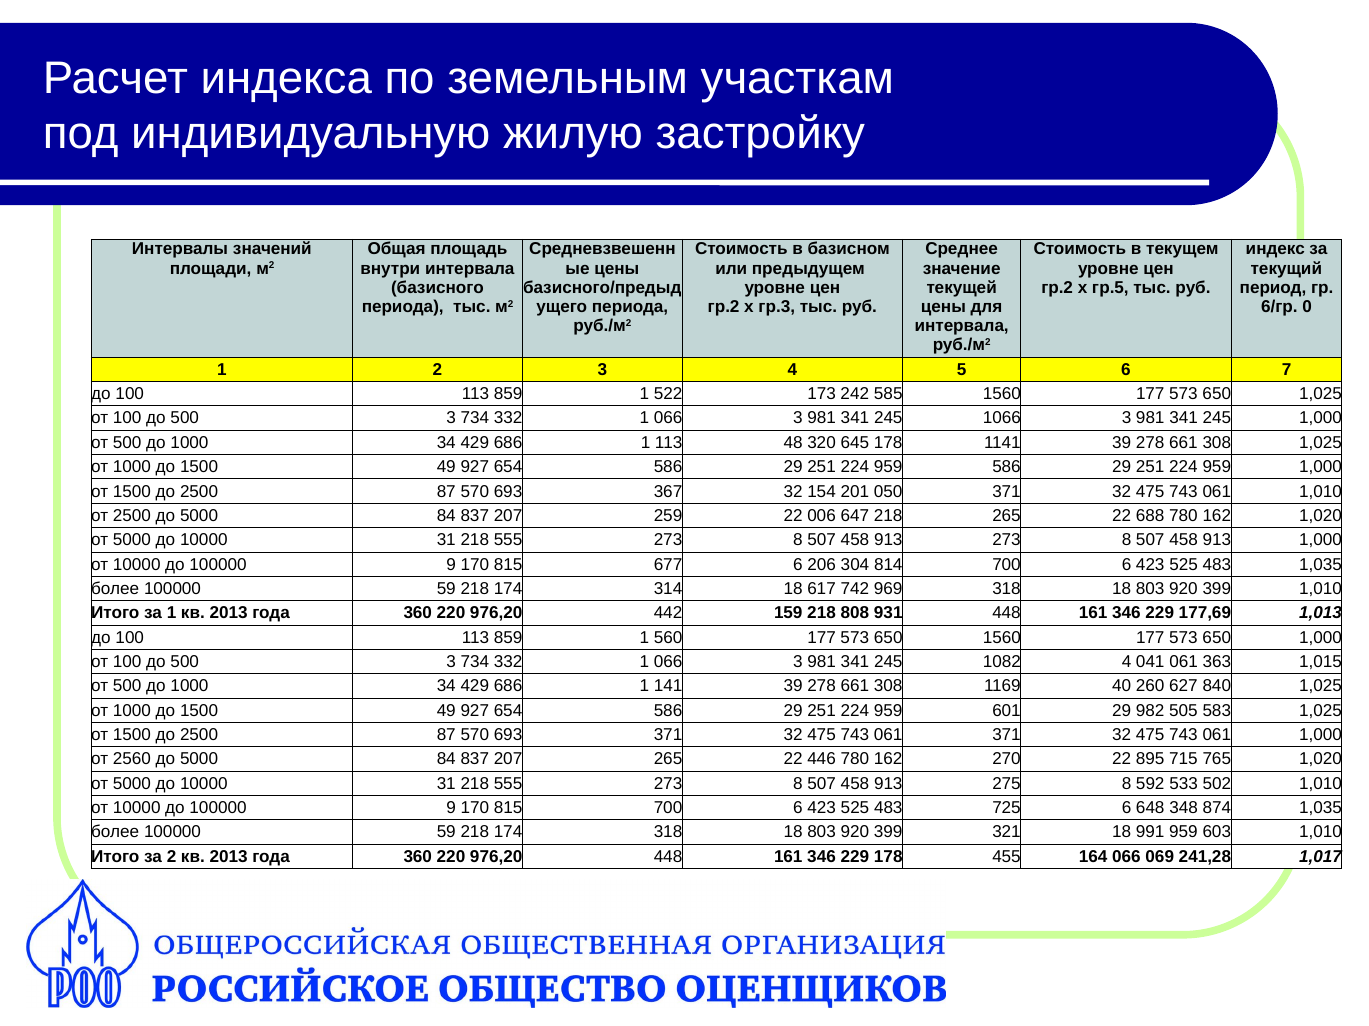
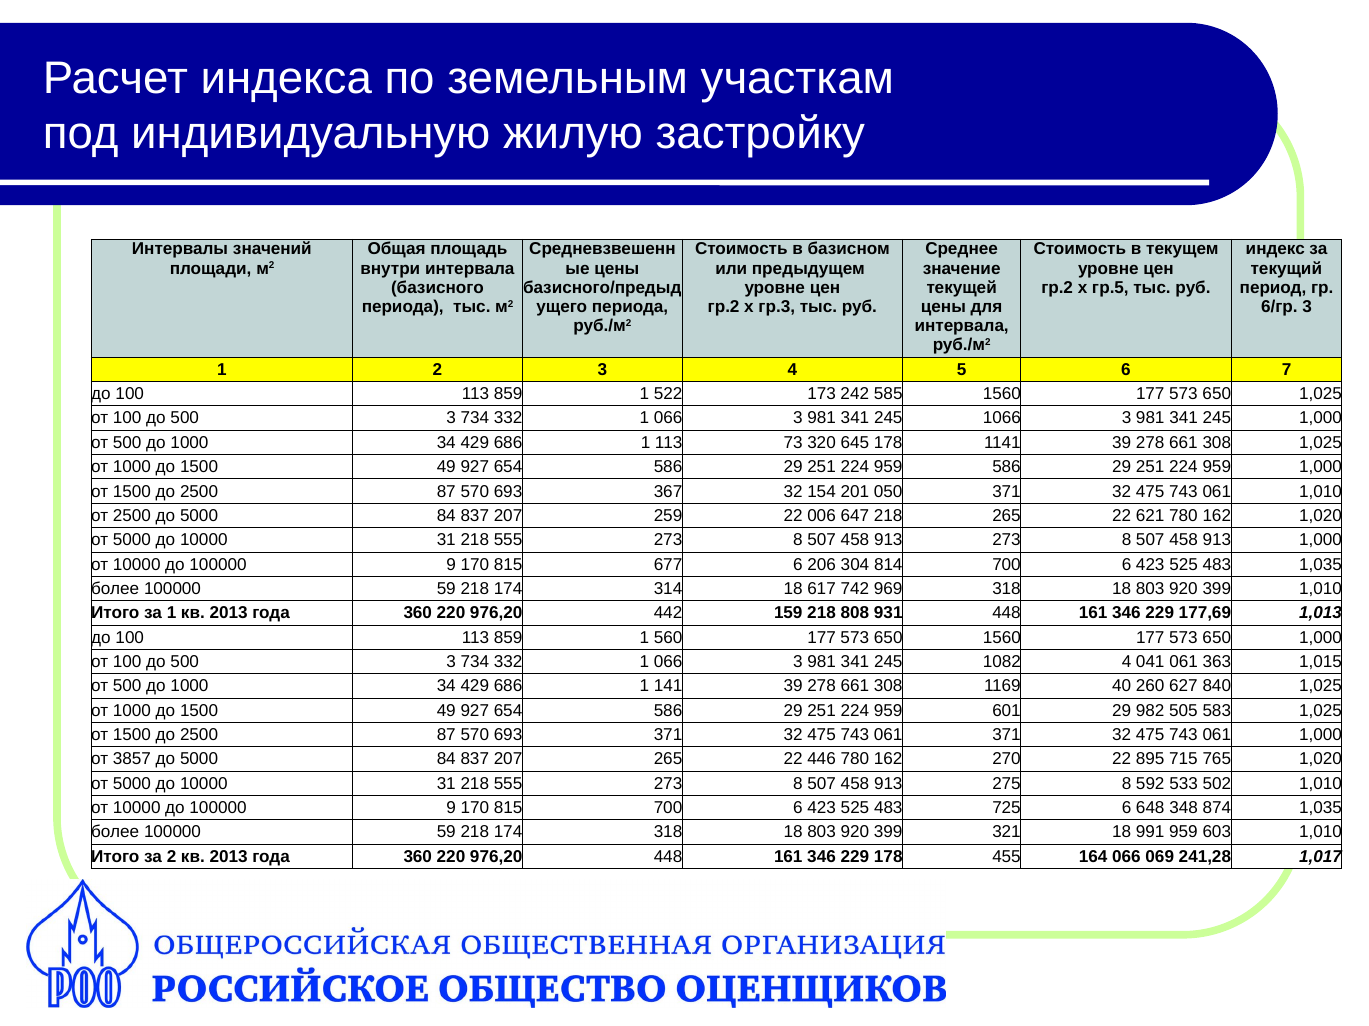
6/гр 0: 0 -> 3 (1307, 307)
48: 48 -> 73 (793, 443)
688: 688 -> 621 (1150, 516)
2560: 2560 -> 3857 (132, 760)
